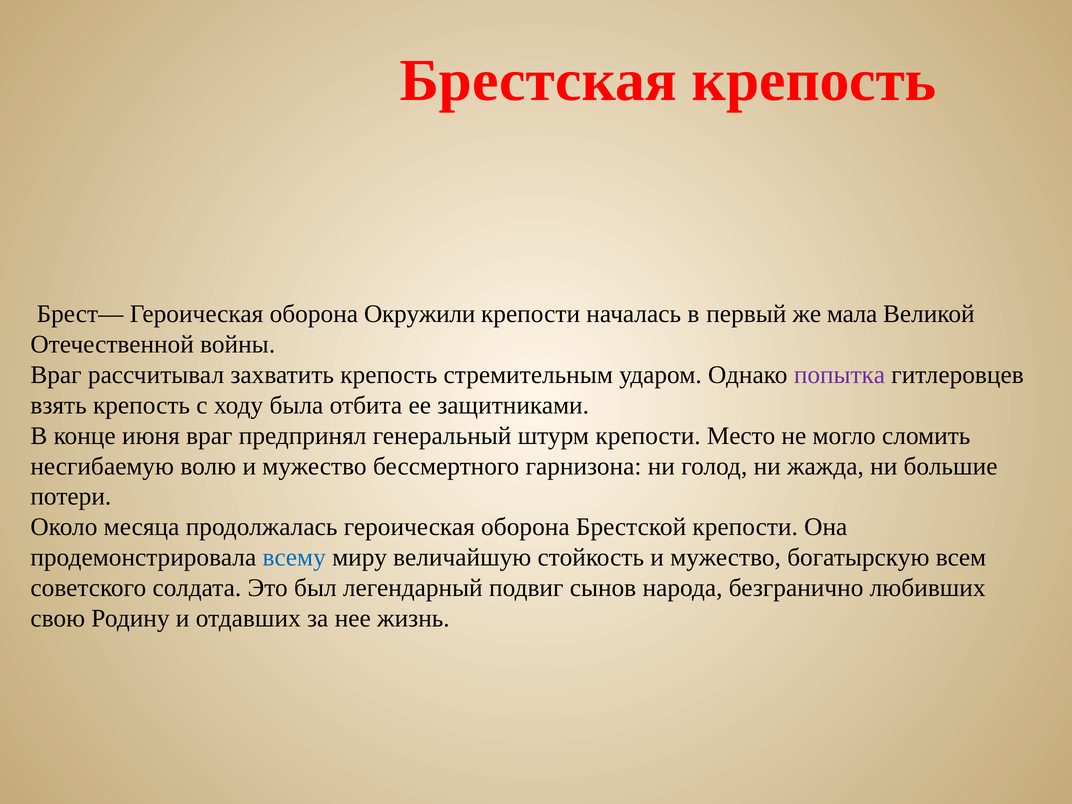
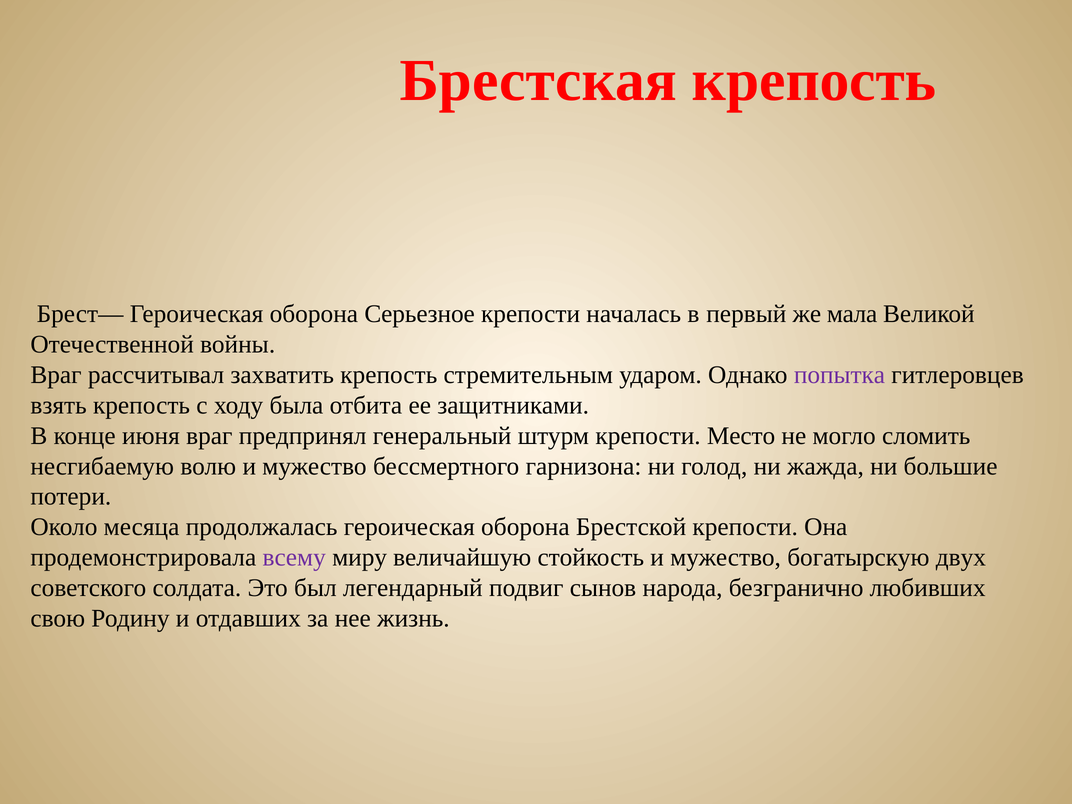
Окружили: Окружили -> Серьезное (420, 314)
всему colour: blue -> purple (294, 557)
всем: всем -> двух (961, 557)
